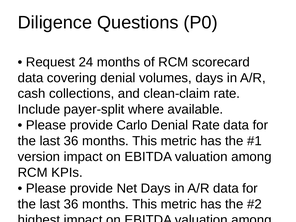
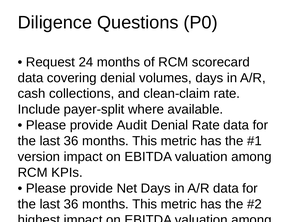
Carlo: Carlo -> Audit (132, 125)
